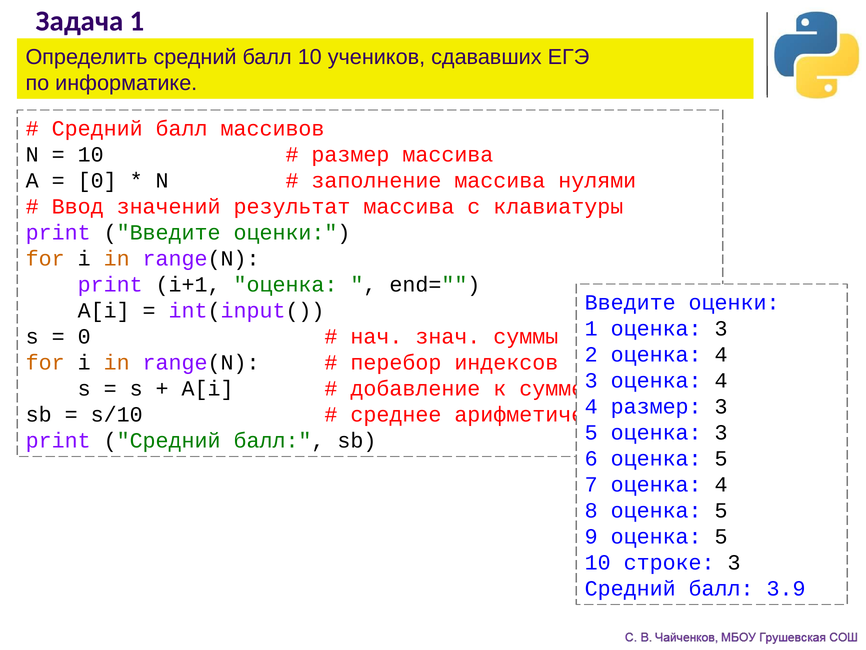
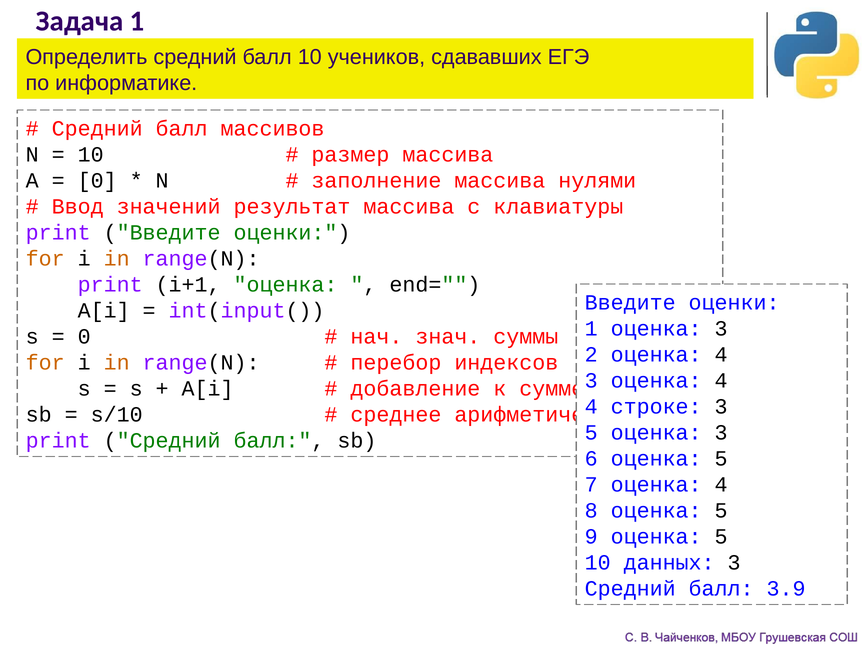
размер: размер -> строке (656, 406)
строке: строке -> данных (669, 562)
